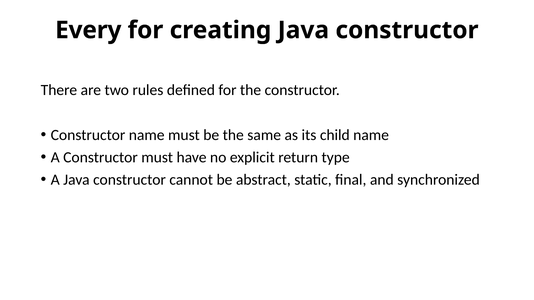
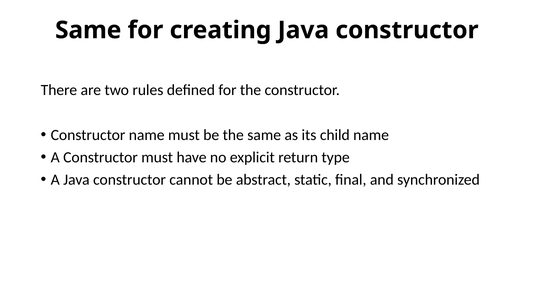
Every: Every -> Same (88, 30)
